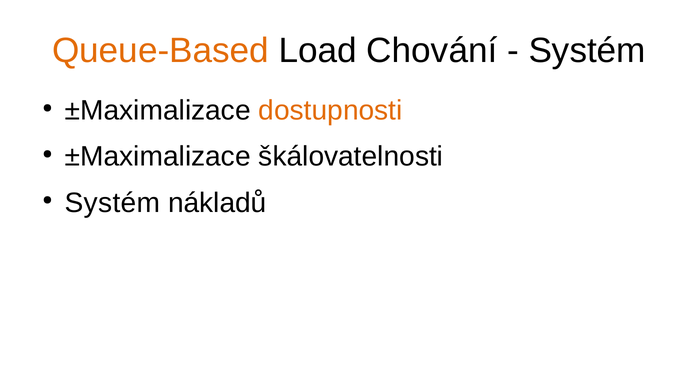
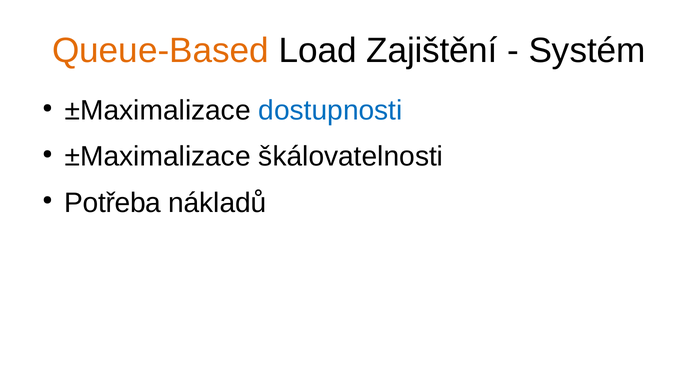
Chování: Chování -> Zajištění (432, 51)
dostupnosti colour: orange -> blue (330, 111)
Systém: Systém -> Potřeba (113, 203)
